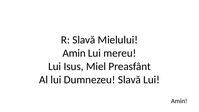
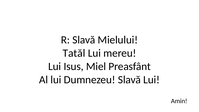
Amin: Amin -> Tatăl (74, 53)
